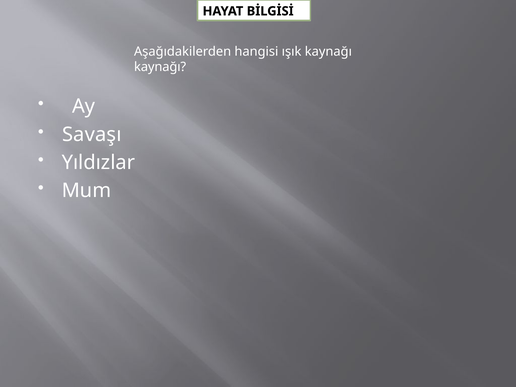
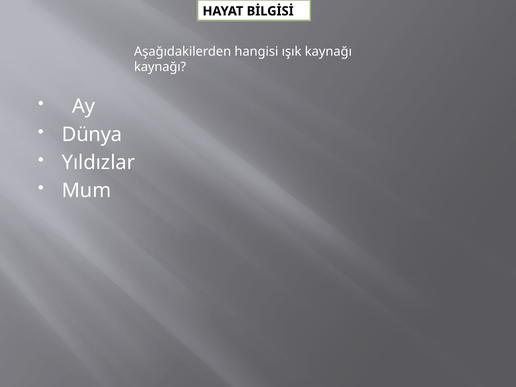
Savaşı: Savaşı -> Dünya (92, 134)
